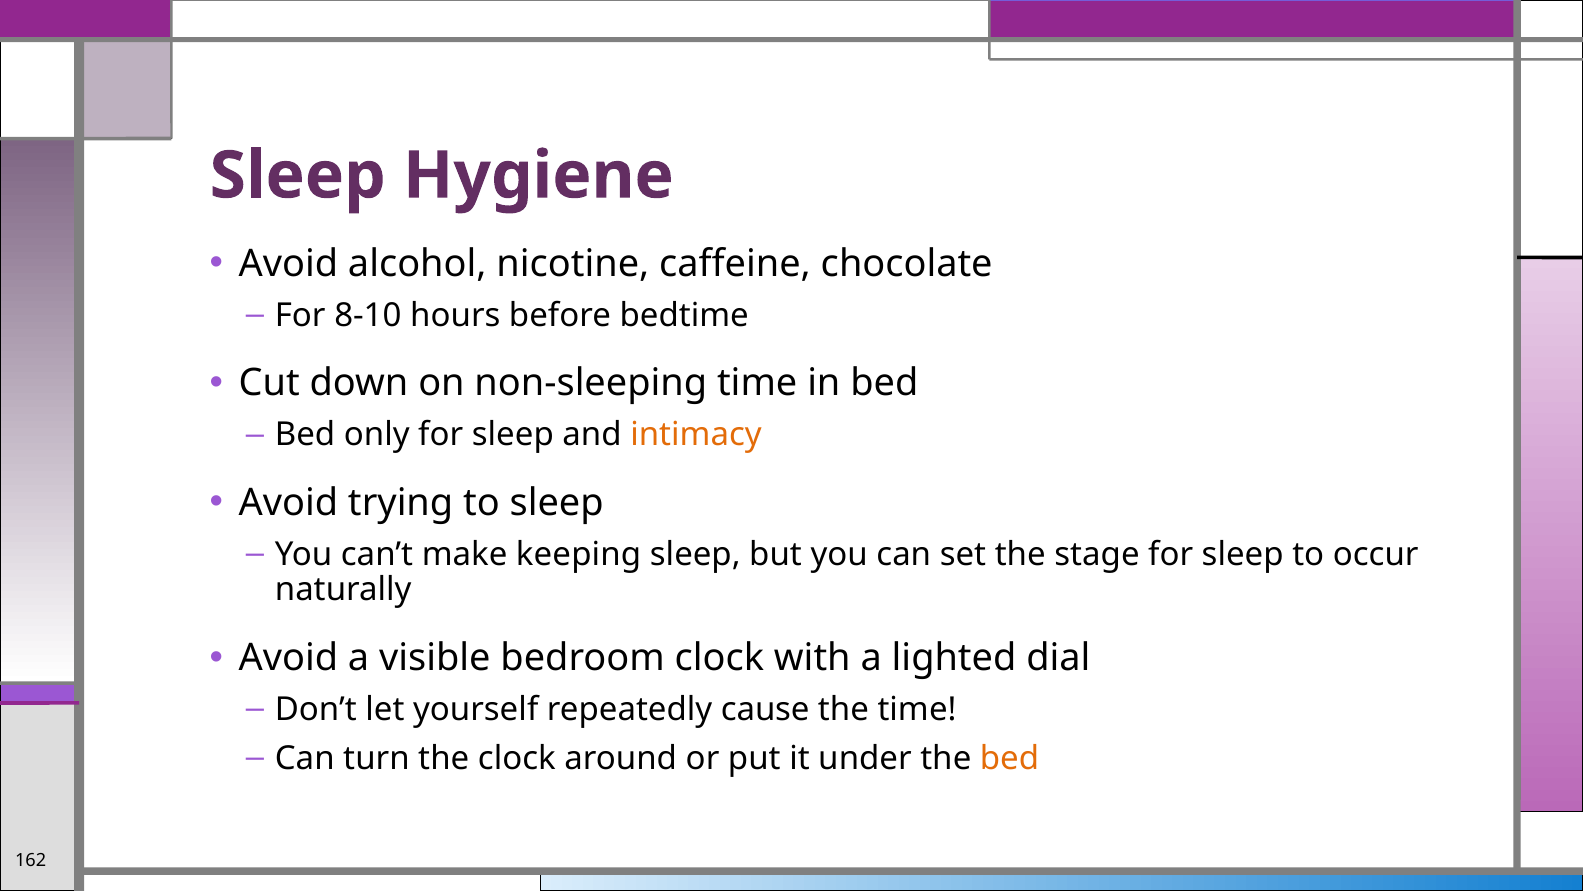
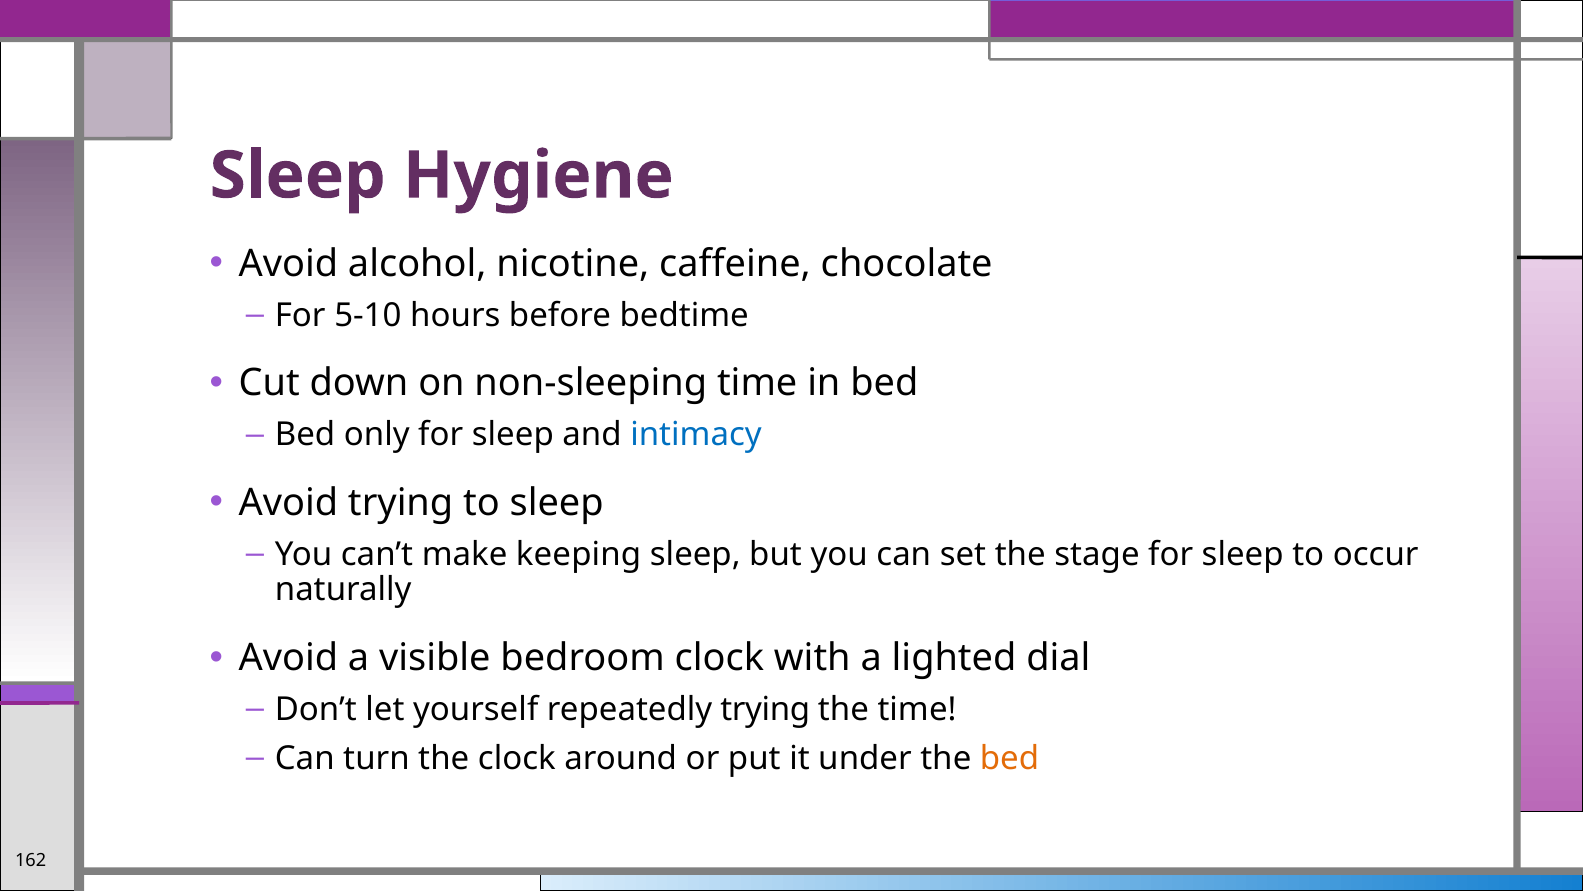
8-10: 8-10 -> 5-10 (368, 315)
intimacy colour: orange -> blue (696, 435)
repeatedly cause: cause -> trying (765, 709)
